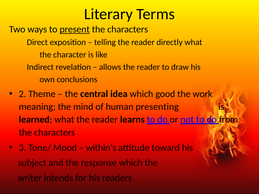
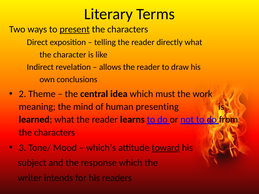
good: good -> must (165, 94)
within’s: within’s -> which’s (101, 148)
toward underline: none -> present (166, 148)
